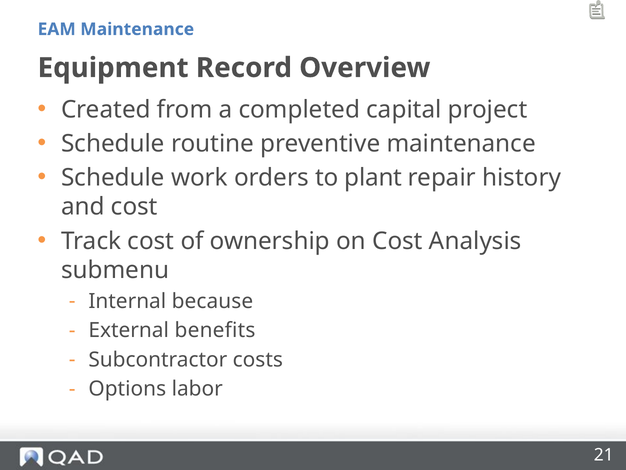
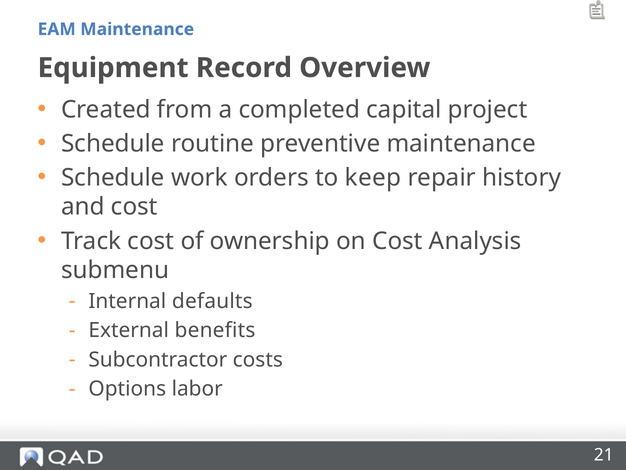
plant: plant -> keep (373, 178)
because: because -> defaults (212, 301)
